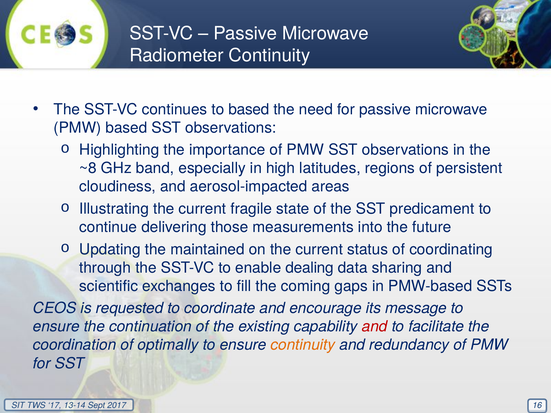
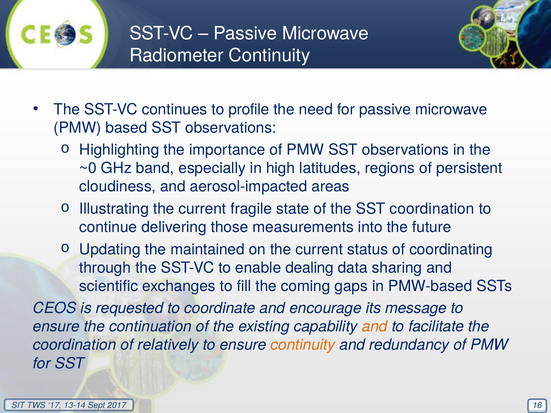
to based: based -> profile (249, 109)
~8: ~8 -> ~0 (88, 168)
SST predicament: predicament -> coordination (432, 209)
and colour: red -> orange (375, 327)
optimally: optimally -> relatively (168, 345)
